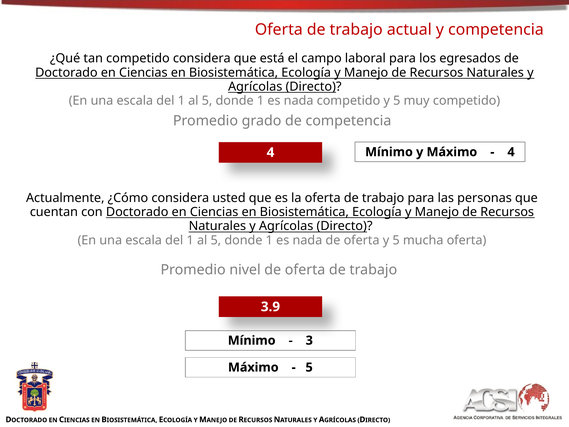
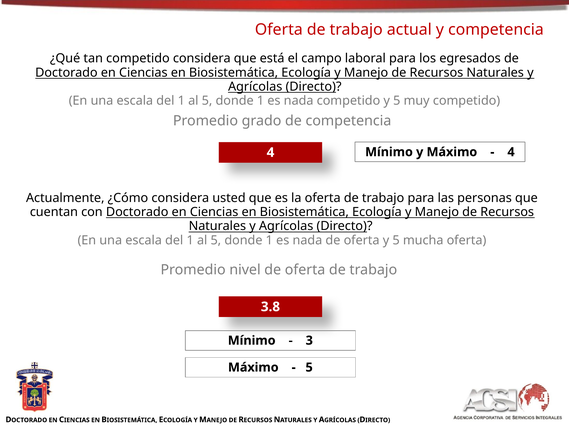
3.9: 3.9 -> 3.8 (270, 307)
